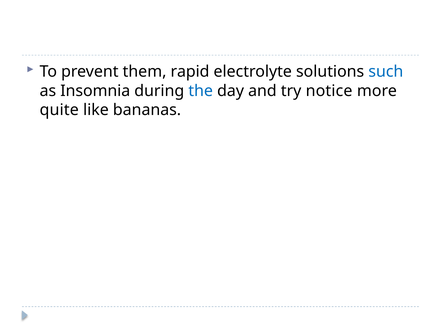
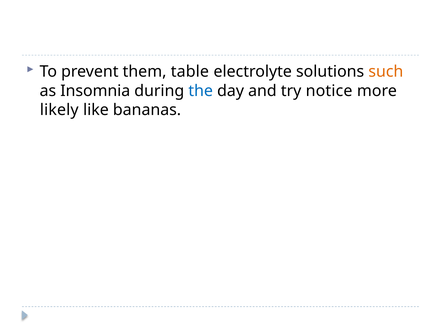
rapid: rapid -> table (190, 72)
such colour: blue -> orange (386, 72)
quite: quite -> likely (59, 110)
